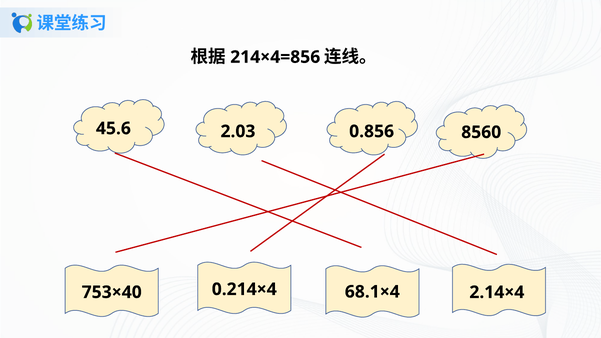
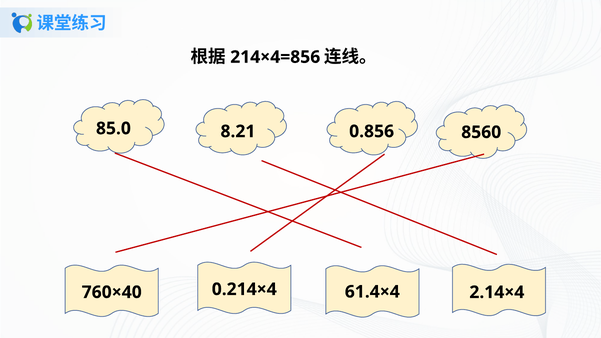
45.6: 45.6 -> 85.0 (113, 128)
2.03: 2.03 -> 8.21 (238, 131)
753×40: 753×40 -> 760×40 (112, 292)
68.1×4: 68.1×4 -> 61.4×4 (372, 292)
